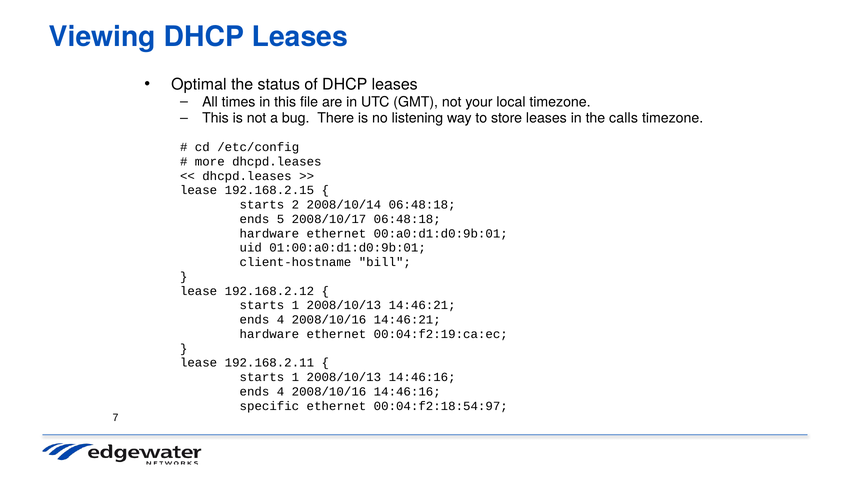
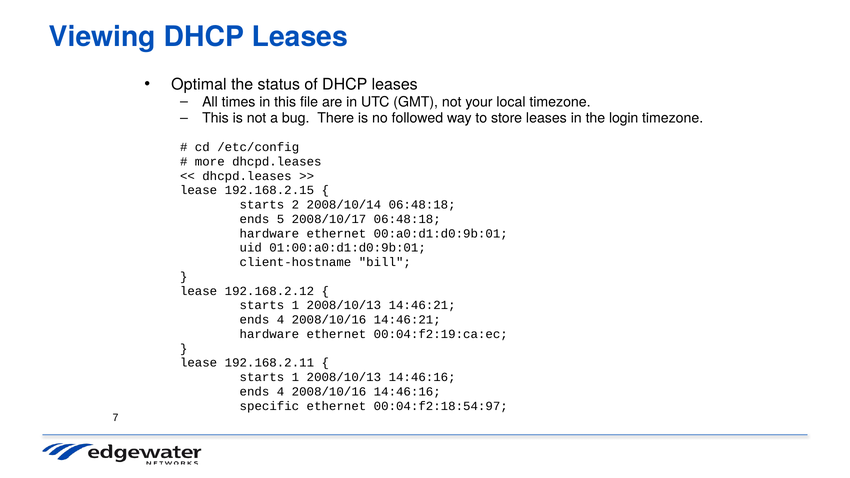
listening: listening -> followed (417, 118)
calls: calls -> login (624, 118)
